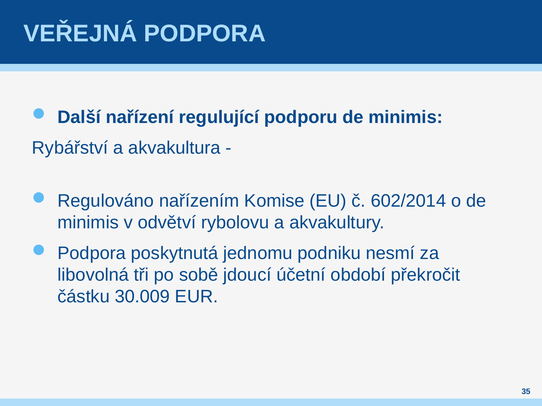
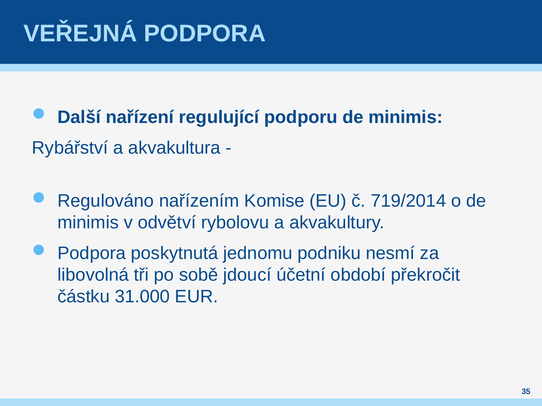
602/2014: 602/2014 -> 719/2014 (408, 201)
30.009: 30.009 -> 31.000 (142, 297)
